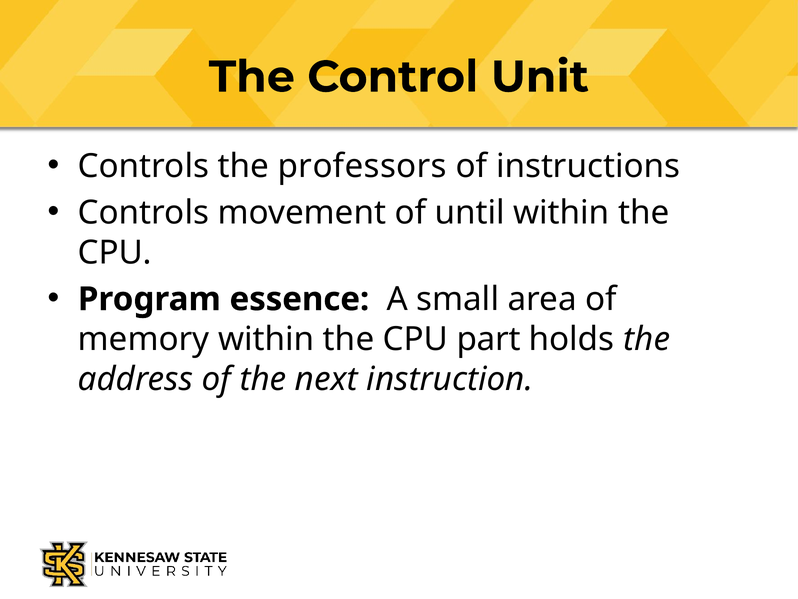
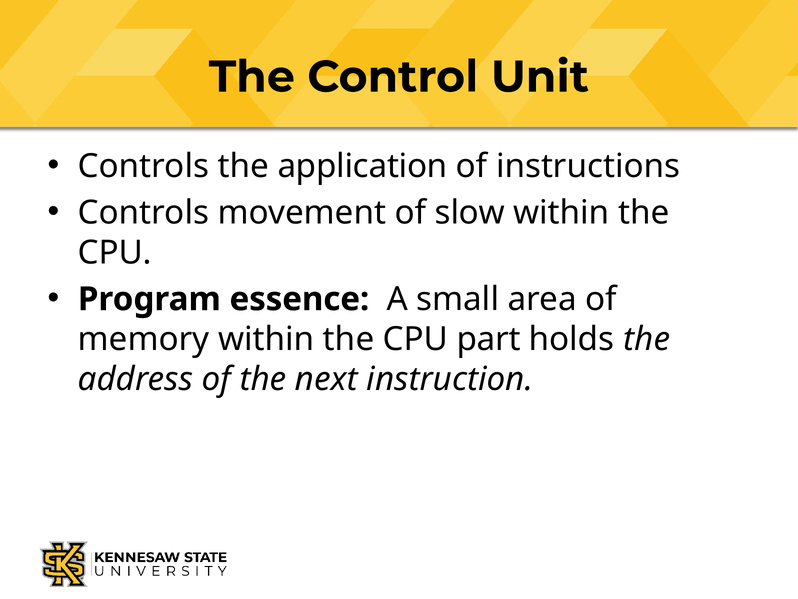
professors: professors -> application (363, 166)
until: until -> slow (470, 212)
